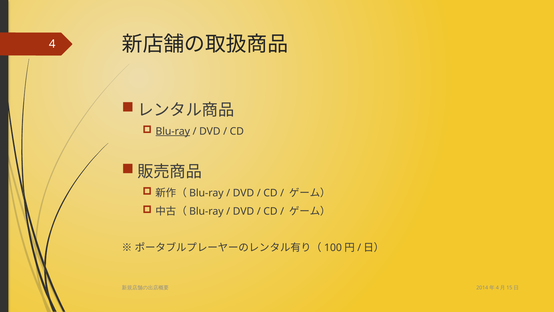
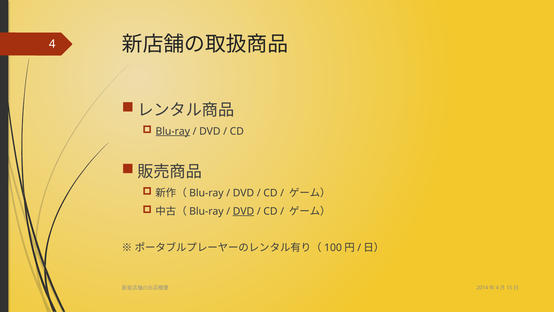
DVD underline: none -> present (243, 211)
